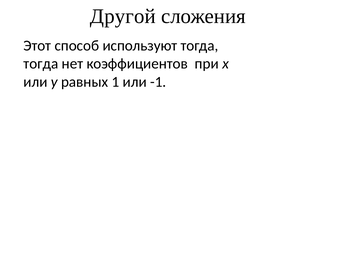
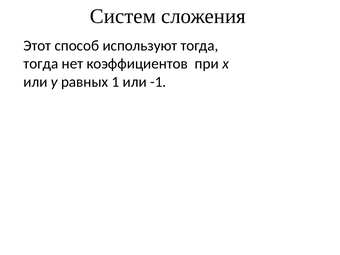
Другой: Другой -> Систем (123, 16)
